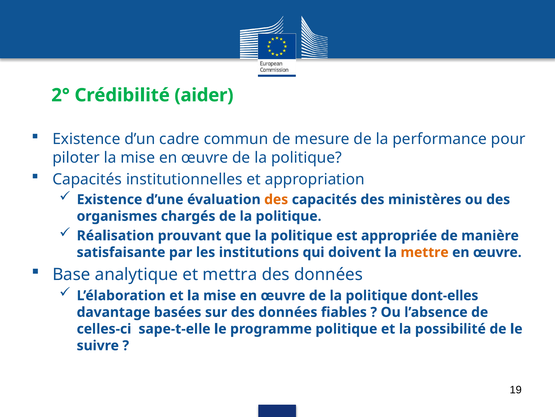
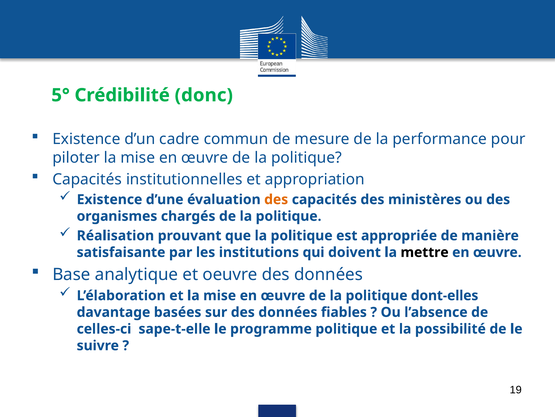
2°: 2° -> 5° (61, 95)
aider: aider -> donc (204, 95)
mettre colour: orange -> black (425, 252)
mettra: mettra -> oeuvre (230, 274)
